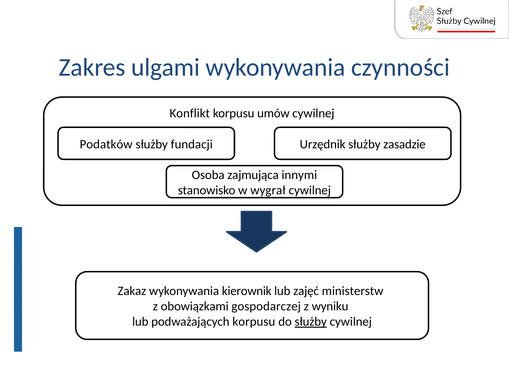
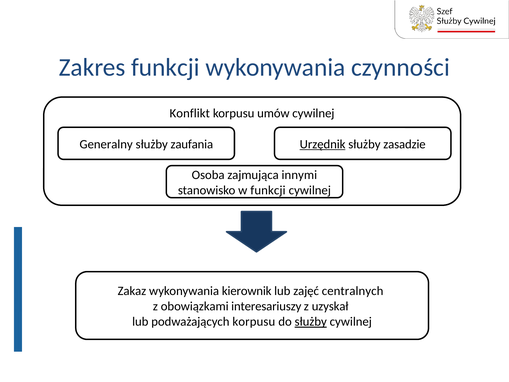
Zakres ulgami: ulgami -> funkcji (165, 67)
Podatków: Podatków -> Generalny (106, 144)
fundacji: fundacji -> zaufania (192, 144)
Urzędnik underline: none -> present (323, 144)
w wygrał: wygrał -> funkcji (268, 190)
ministerstw: ministerstw -> centralnych (353, 291)
gospodarczej: gospodarczej -> interesariuszy (266, 306)
wyniku: wyniku -> uzyskał (330, 306)
